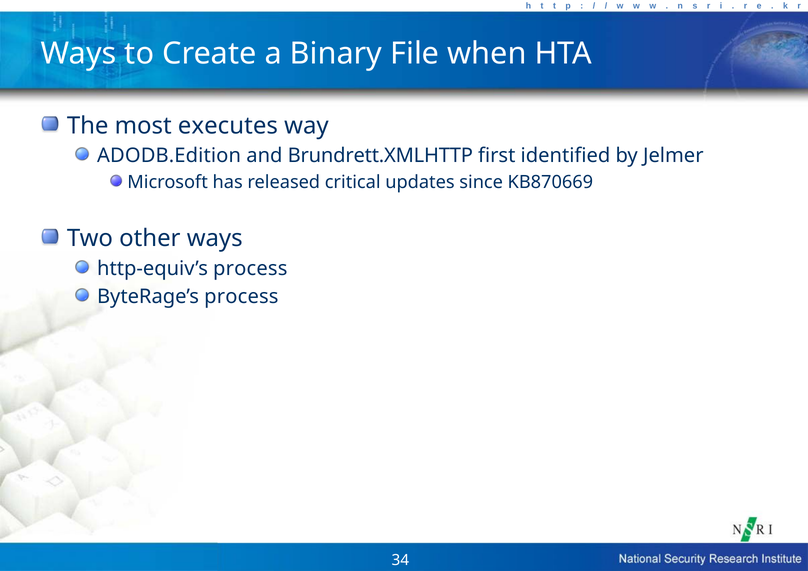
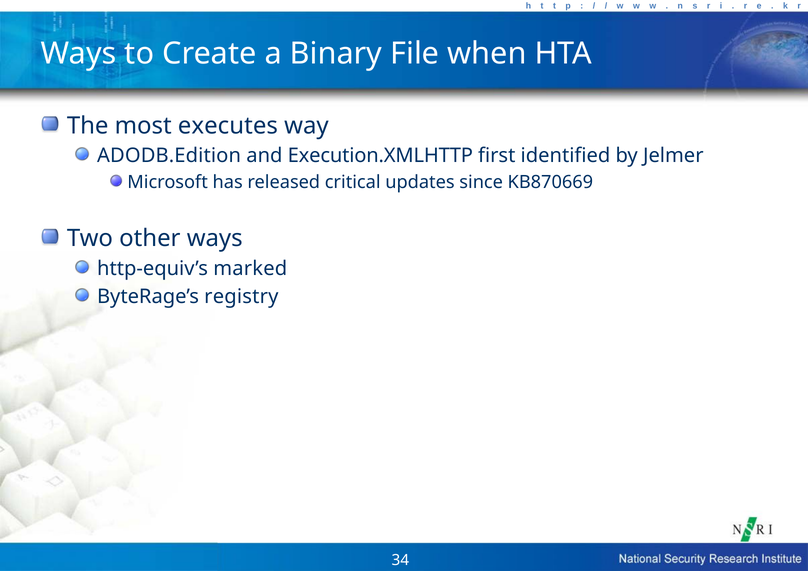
Brundrett.XMLHTTP: Brundrett.XMLHTTP -> Execution.XMLHTTP (380, 156)
http-equiv’s process: process -> marked (250, 269)
ByteRage’s process: process -> registry (241, 297)
